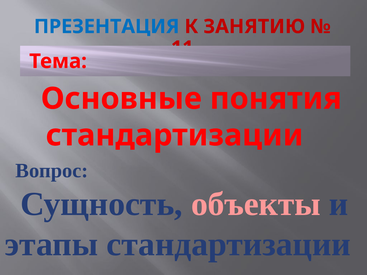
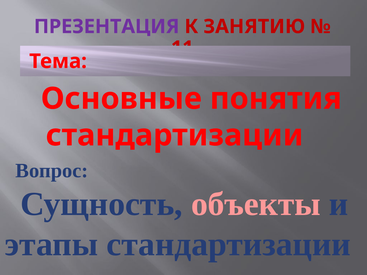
ПРЕЗЕНТАЦИЯ colour: blue -> purple (107, 27)
